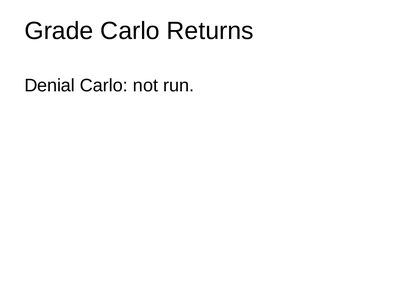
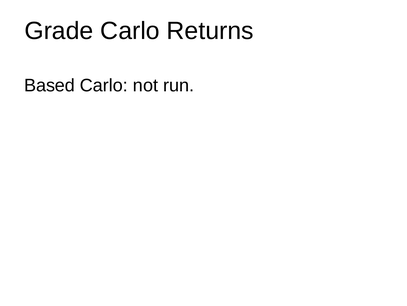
Denial: Denial -> Based (50, 85)
